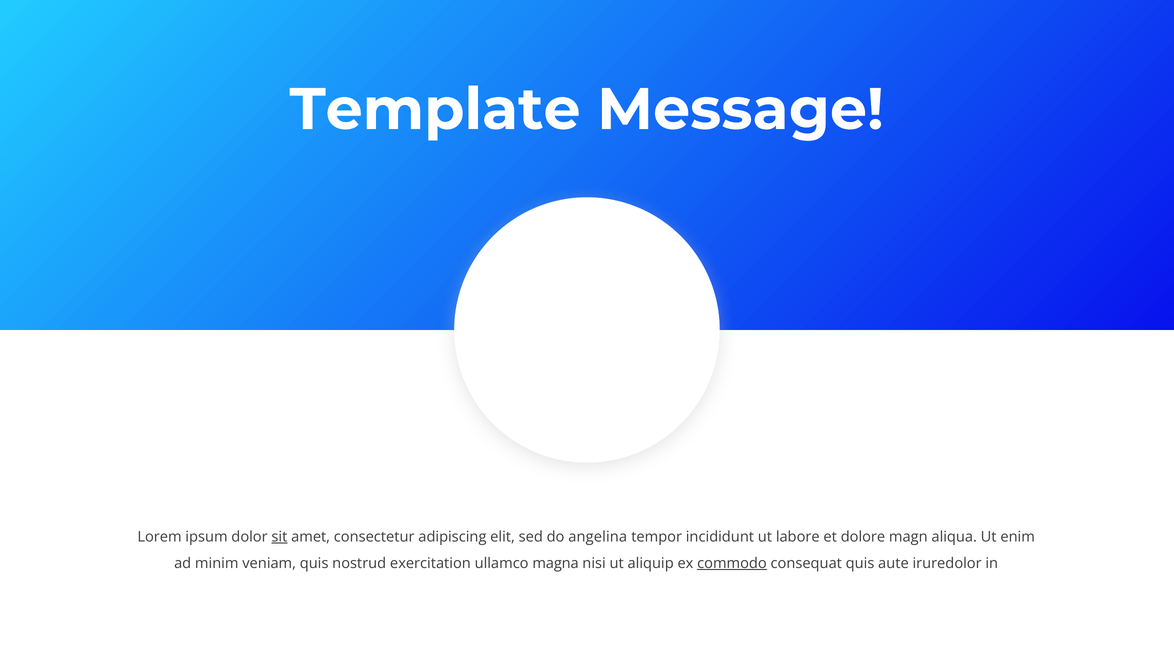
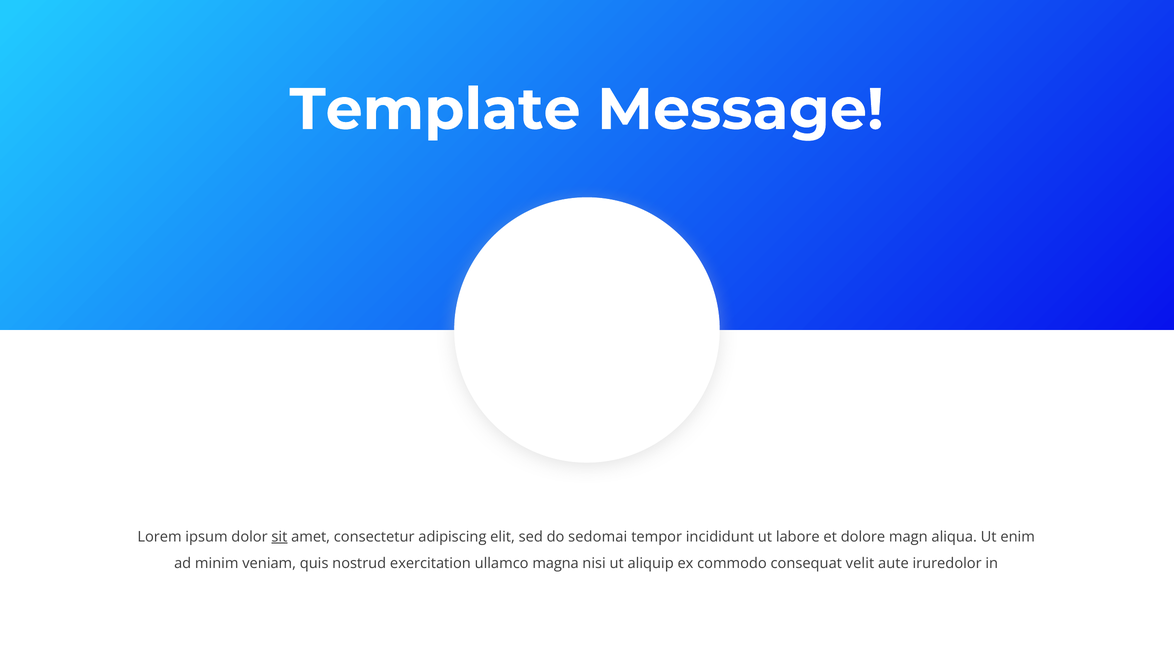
angelina: angelina -> sedomai (598, 537)
commodo underline: present -> none (732, 564)
consequat quis: quis -> velit (860, 564)
